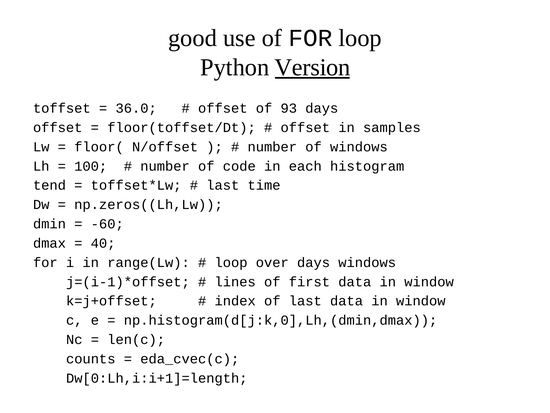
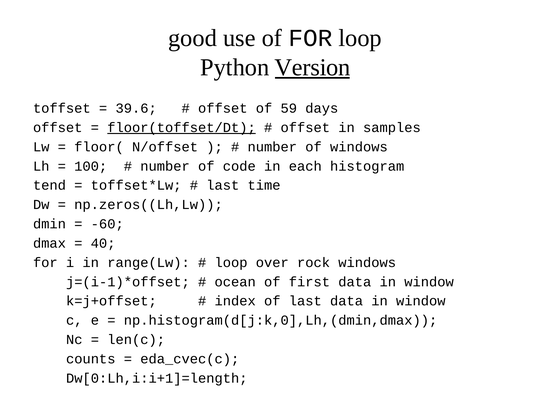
36.0: 36.0 -> 39.6 (136, 108)
93: 93 -> 59 (289, 108)
floor(toffset/Dt underline: none -> present (182, 127)
over days: days -> rock (314, 262)
lines: lines -> ocean (235, 281)
